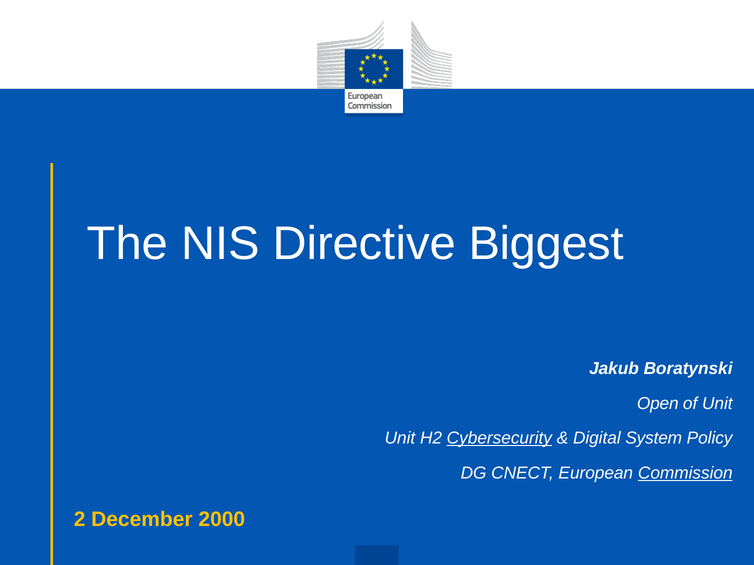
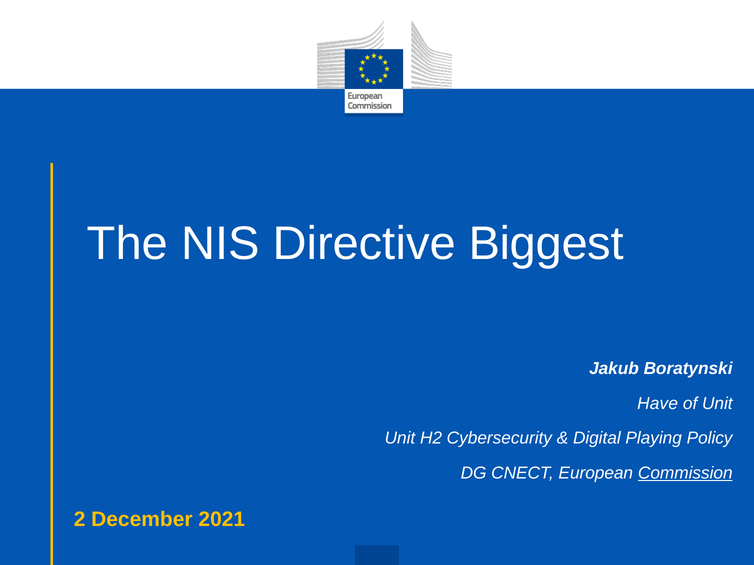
Open: Open -> Have (658, 404)
Cybersecurity underline: present -> none (499, 439)
System: System -> Playing (654, 439)
2000: 2000 -> 2021 (222, 520)
